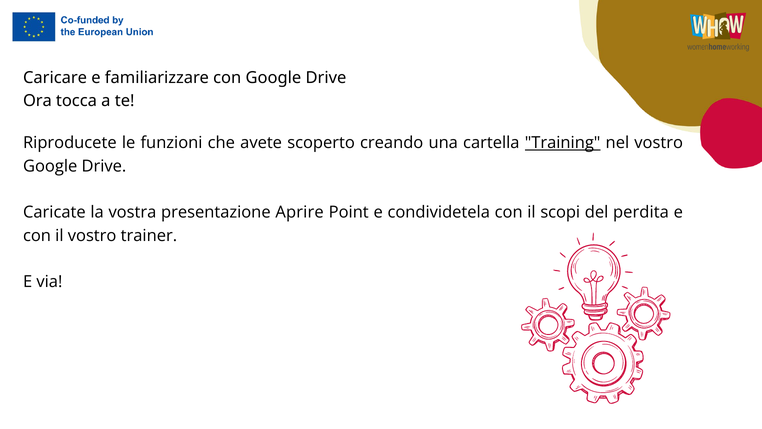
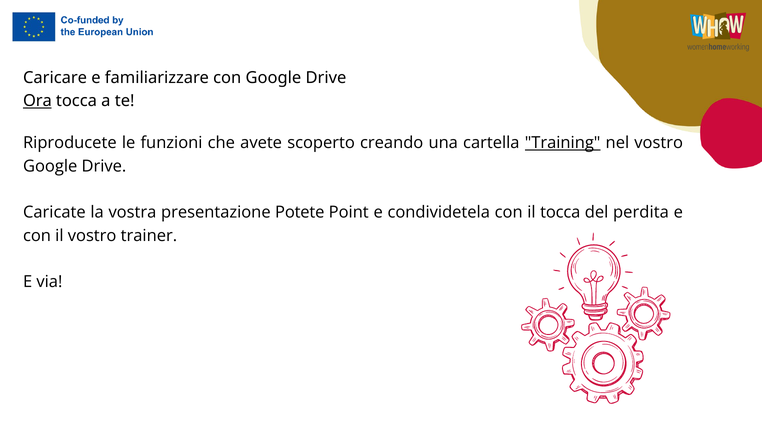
Ora underline: none -> present (37, 101)
Aprire: Aprire -> Potete (300, 212)
il scopi: scopi -> tocca (560, 212)
